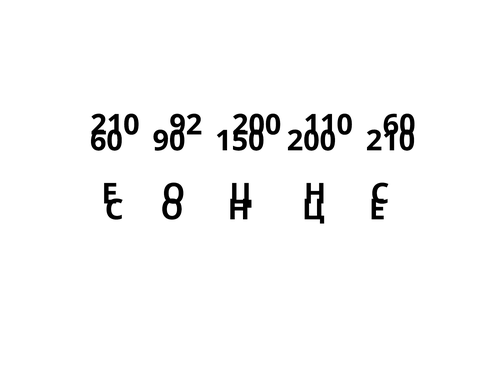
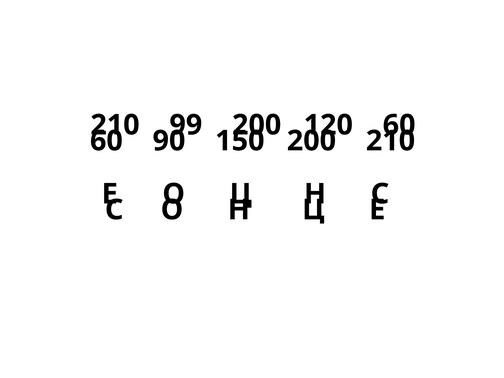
92: 92 -> 99 (186, 125)
110: 110 -> 120 (328, 125)
